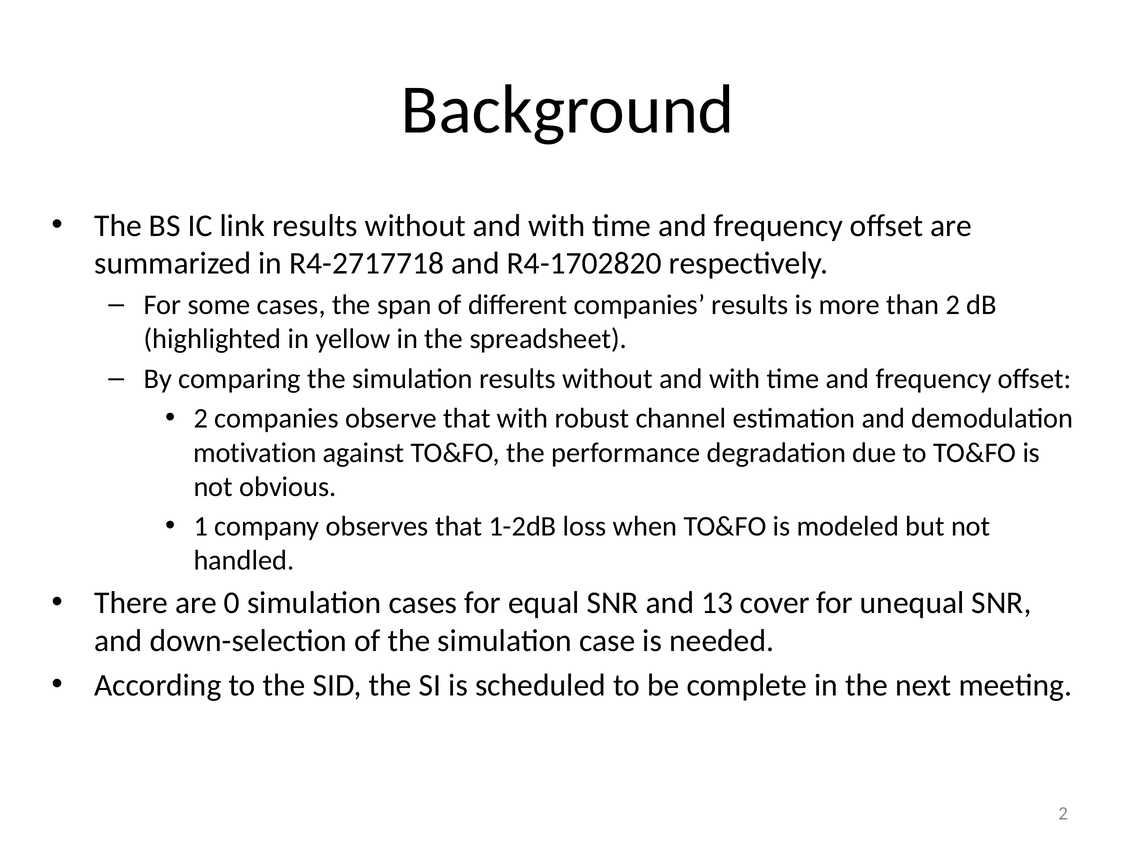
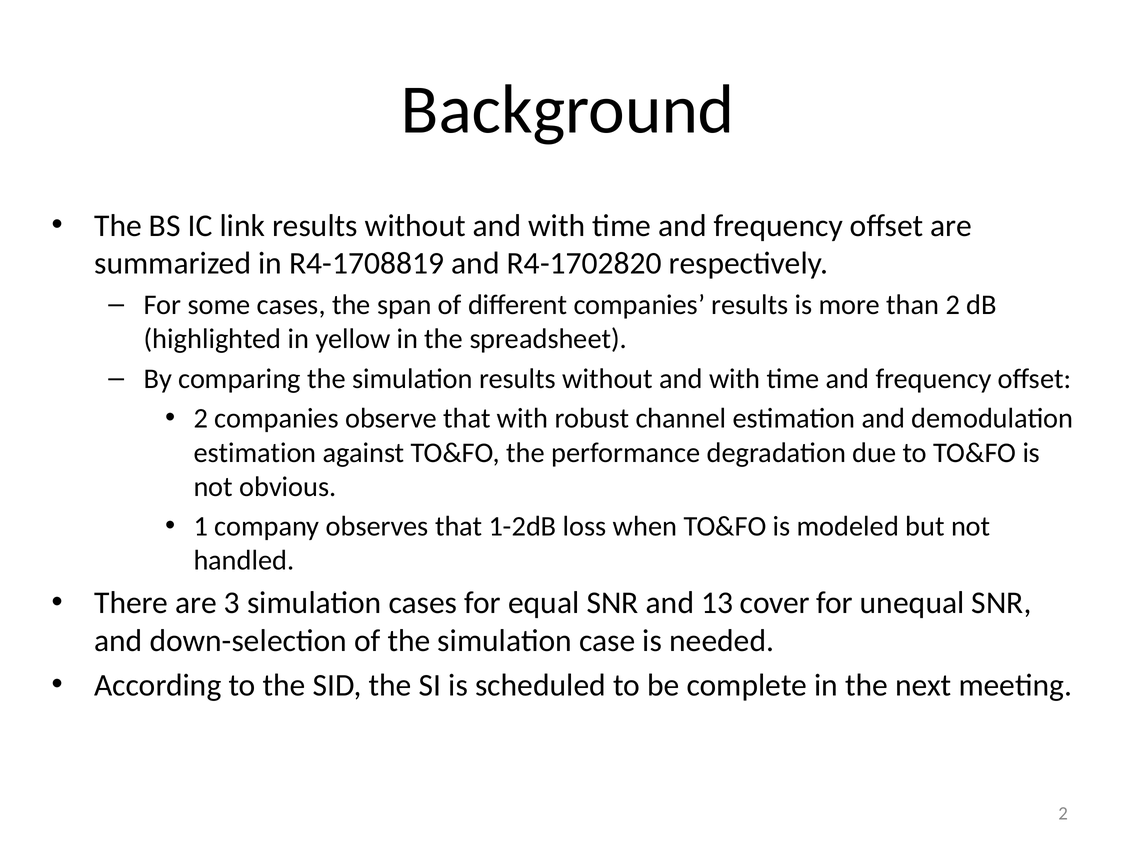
R4-2717718: R4-2717718 -> R4-1708819 (367, 264)
motivation: motivation -> estimation (255, 453)
0: 0 -> 3 (232, 603)
